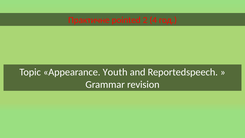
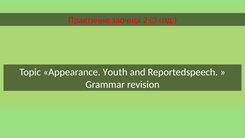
pointed: pointed -> заочної (126, 20)
4: 4 -> 3 (153, 20)
